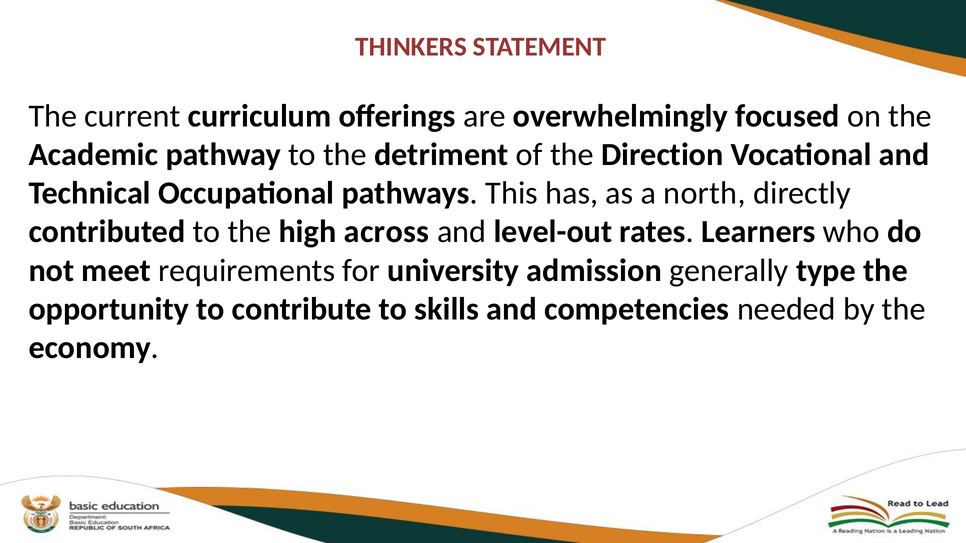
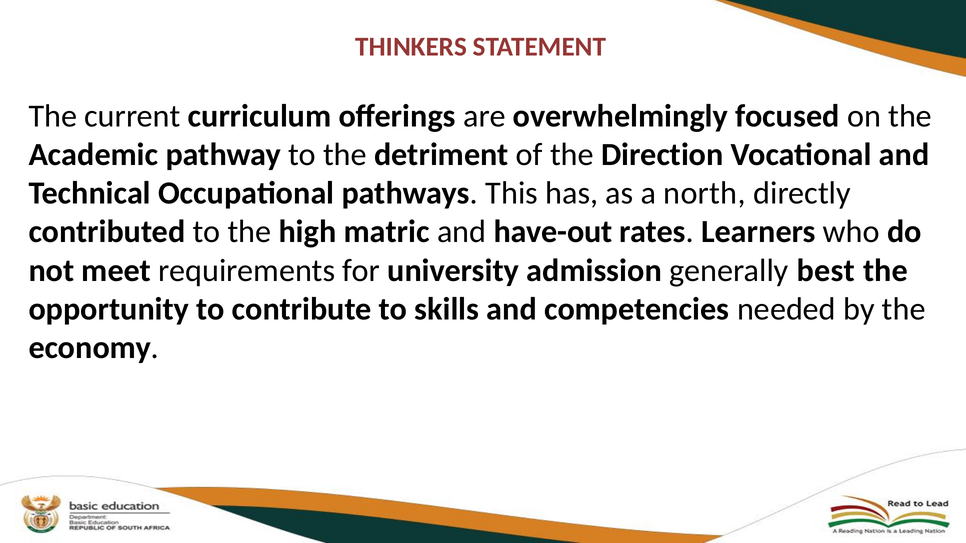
across: across -> matric (387, 232)
level-out: level-out -> have-out (553, 232)
type: type -> best (826, 271)
